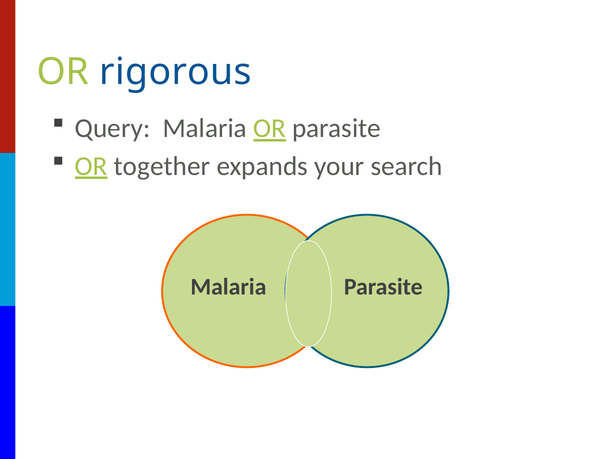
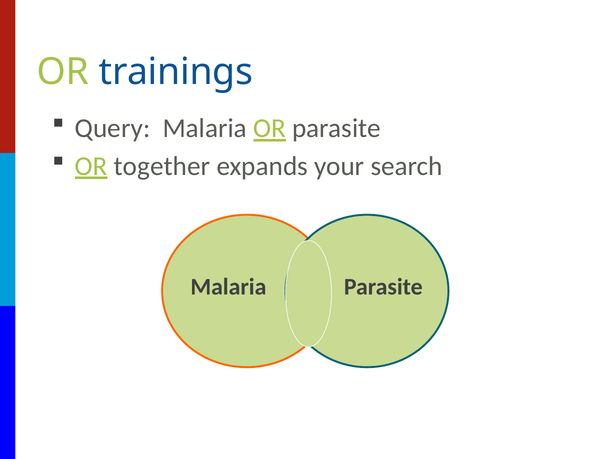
rigorous: rigorous -> trainings (176, 72)
